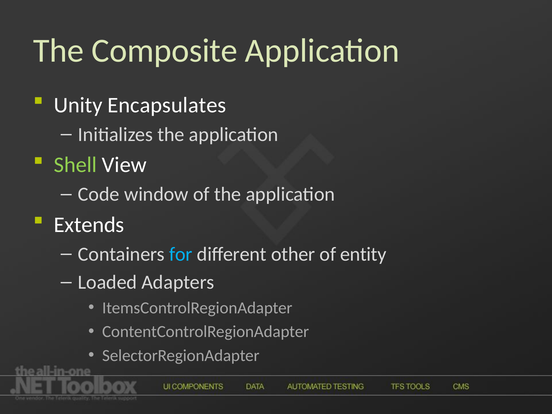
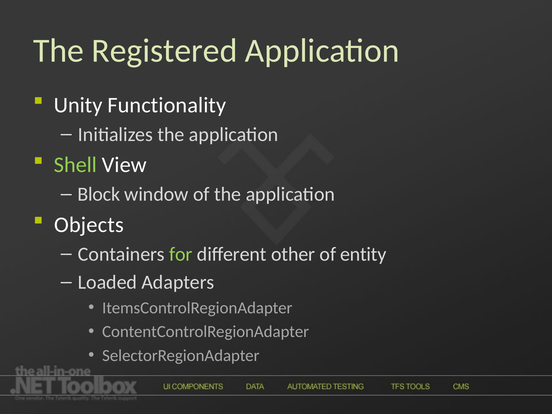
Composite: Composite -> Registered (165, 51)
Encapsulates: Encapsulates -> Functionality (167, 105)
Code: Code -> Block (99, 194)
Extends: Extends -> Objects (89, 225)
for colour: light blue -> light green (181, 254)
